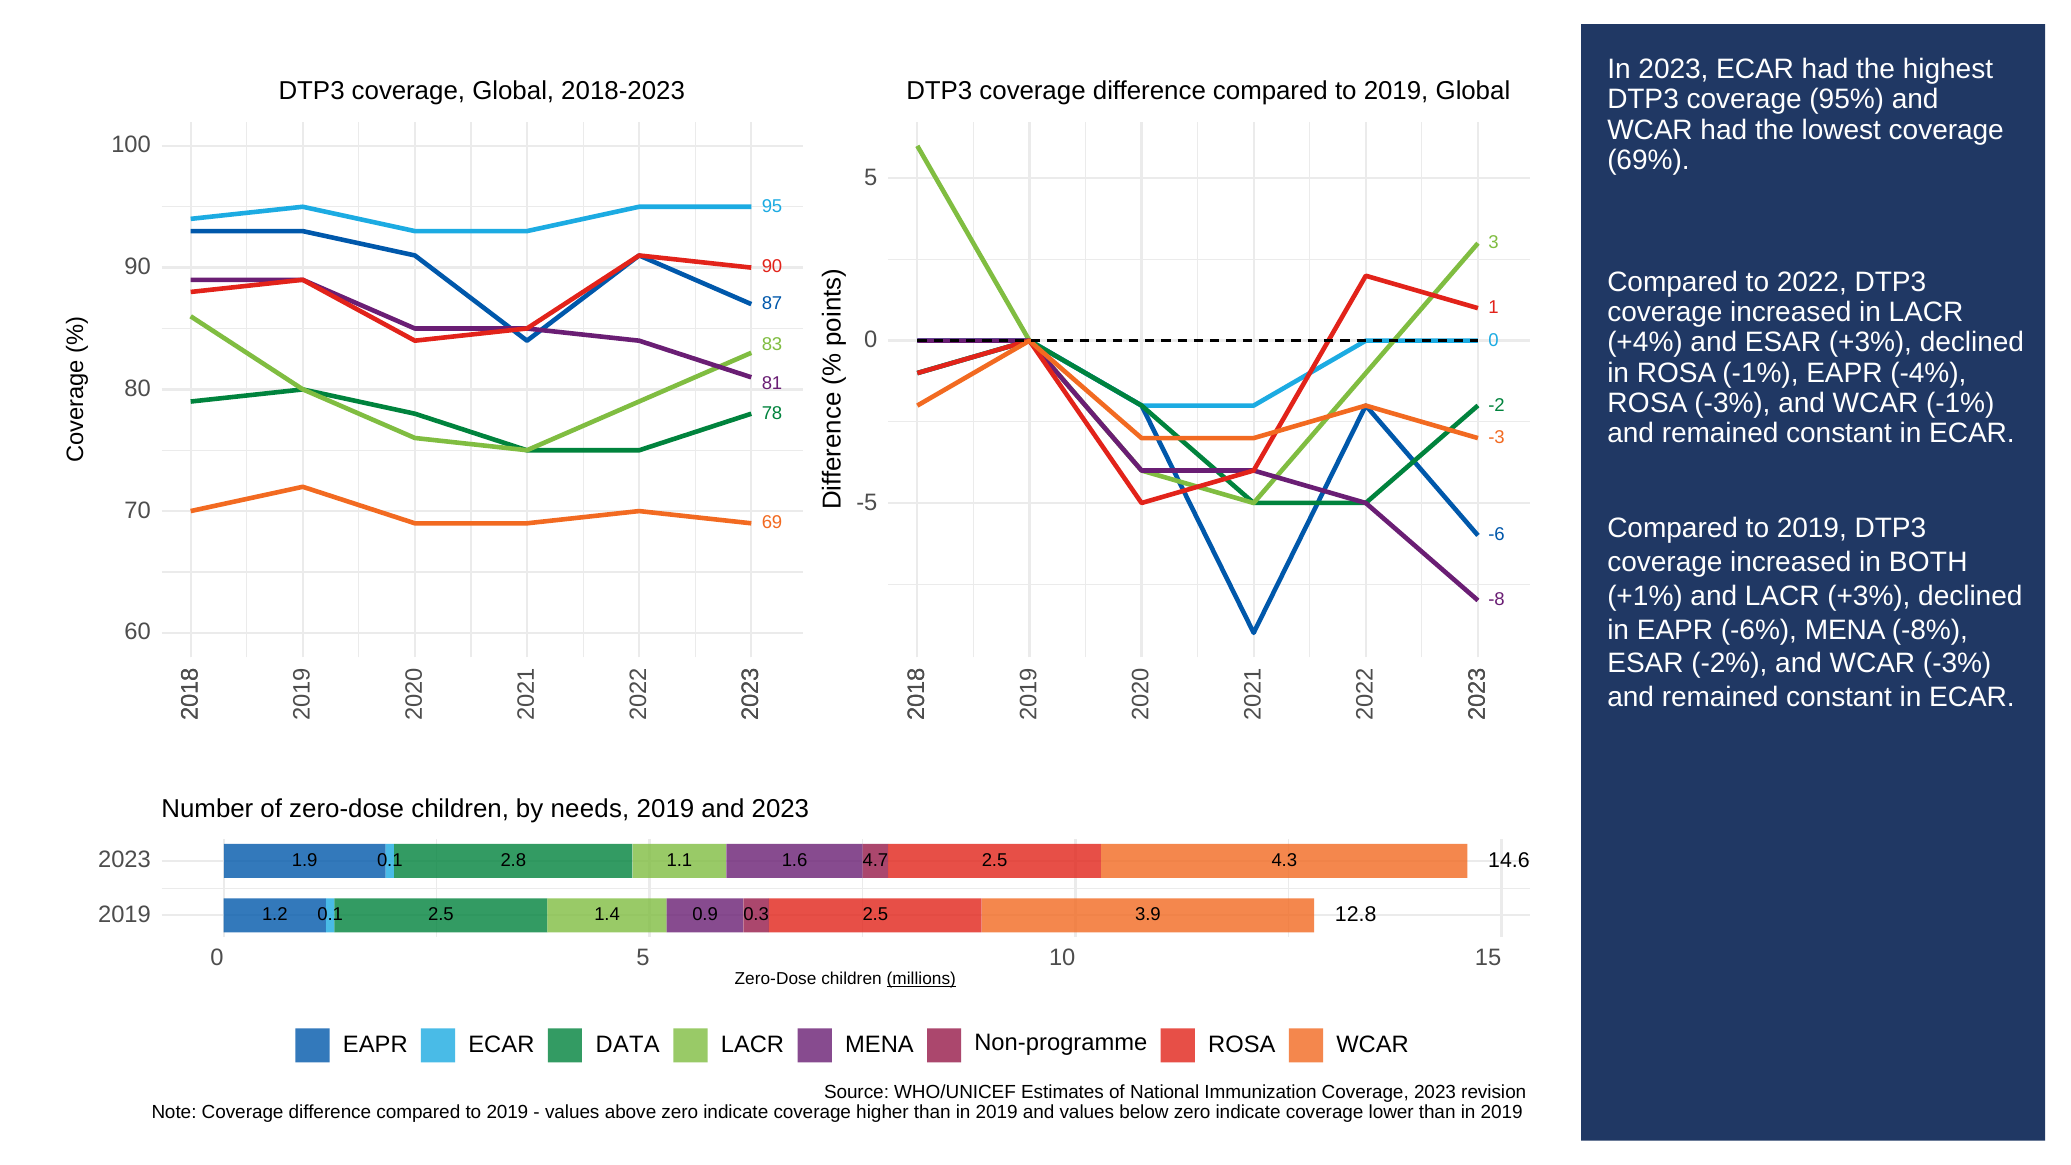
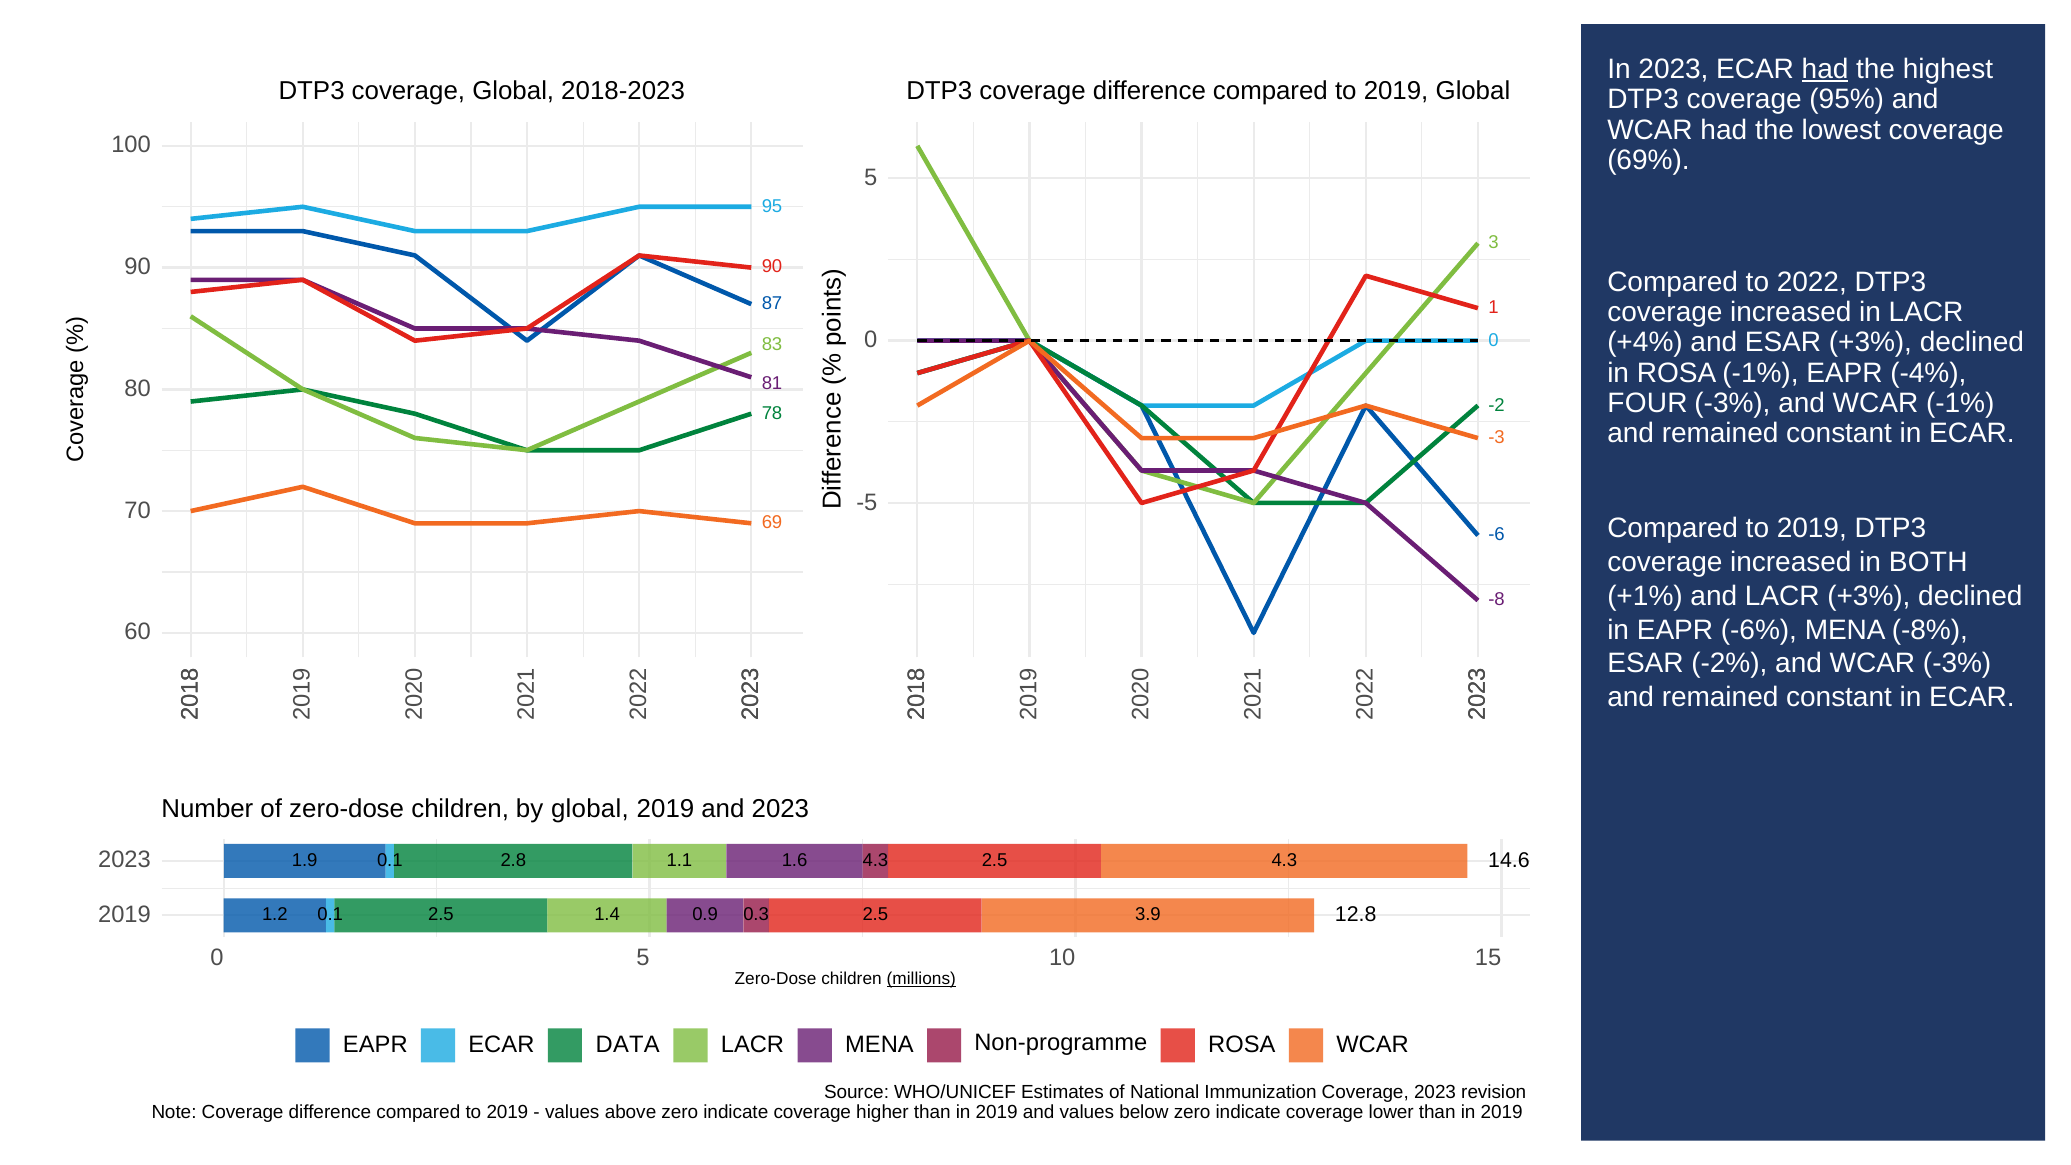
had underline: none -> present (1825, 69)
ROSA: ROSA -> FOUR (1648, 403)
by needs: needs -> global (590, 809)
4.7: 4.7 -> 4.3 (875, 860)
